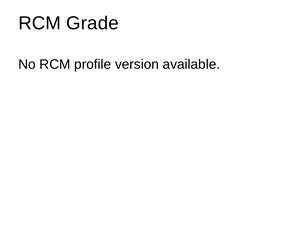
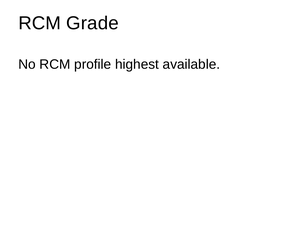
version: version -> highest (137, 64)
